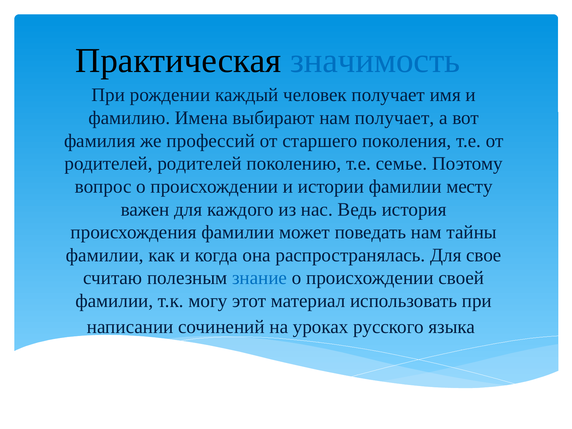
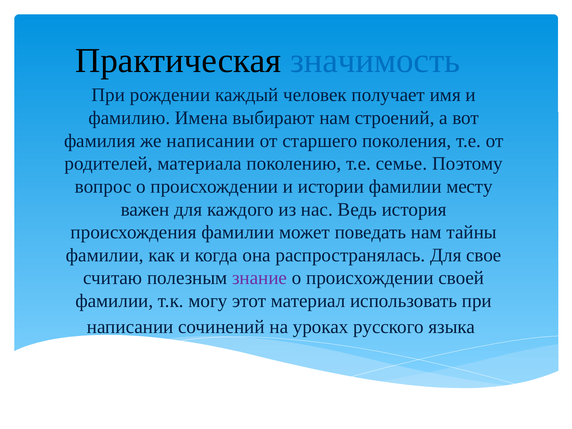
нам получает: получает -> строений (395, 118)
же профессий: профессий -> написании (211, 141)
родителей родителей: родителей -> материала (200, 164)
знание colour: blue -> purple (260, 278)
